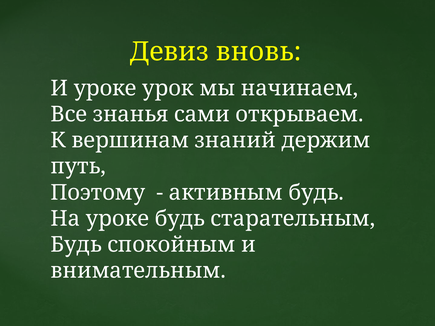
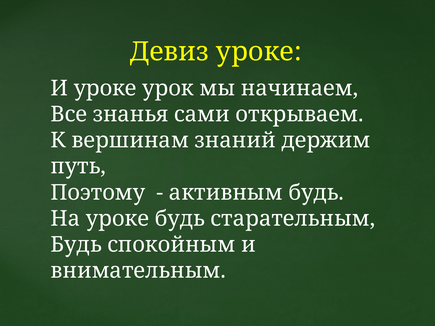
Девиз вновь: вновь -> уроке (259, 52)
